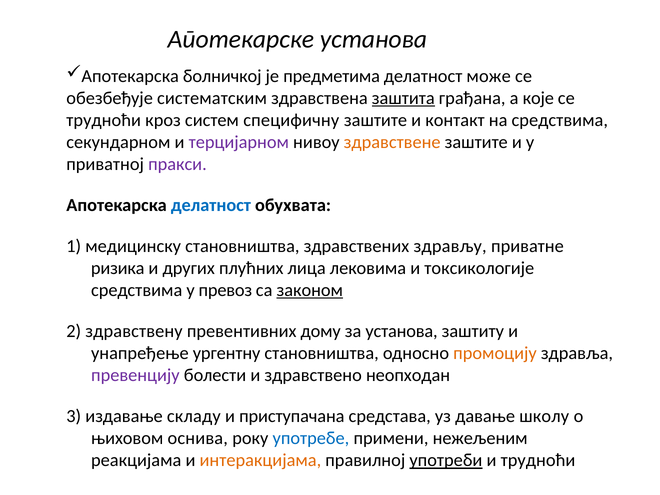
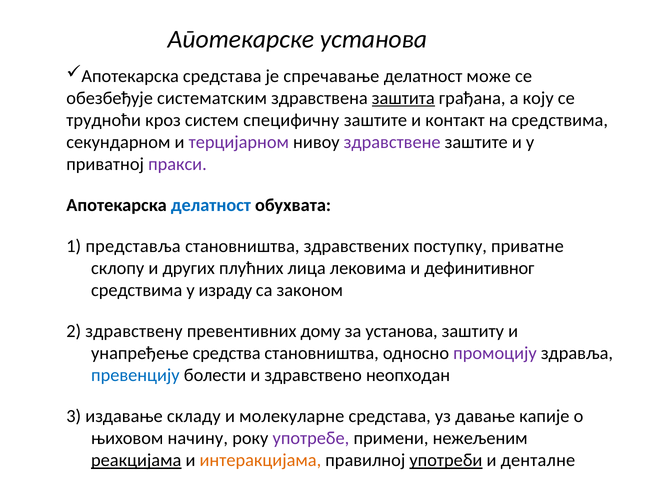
Апотекарска болничкој: болничкој -> средстава (222, 76)
предметима: предметима -> спречавање (331, 76)
које: које -> коју (538, 98)
здравствене colour: orange -> purple (392, 142)
медицинску: медицинску -> представља (133, 246)
здрављу: здрављу -> поступку (450, 246)
ризика: ризика -> склопу (118, 268)
токсикологије: токсикологије -> дефинитивног (479, 268)
превоз: превоз -> израду (225, 290)
законом underline: present -> none (310, 290)
ургентну: ургентну -> средства (227, 353)
промоцију colour: orange -> purple (495, 353)
превенцију colour: purple -> blue (135, 375)
приступачана: приступачана -> молекуларне (292, 416)
школу: школу -> капије (544, 416)
оснива: оснива -> начину (198, 438)
употребе colour: blue -> purple (311, 438)
реакцијама underline: none -> present (136, 460)
и трудноћи: трудноћи -> денталне (538, 460)
